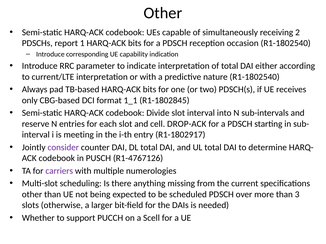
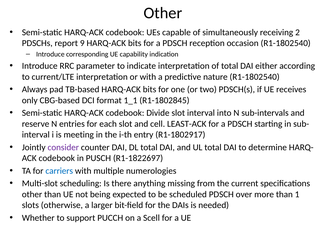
1: 1 -> 9 (82, 43)
DROP-ACK: DROP-ACK -> LEAST-ACK (187, 124)
R1-4767126: R1-4767126 -> R1-1822697 (138, 158)
carriers colour: purple -> blue (59, 171)
3: 3 -> 1 (297, 195)
